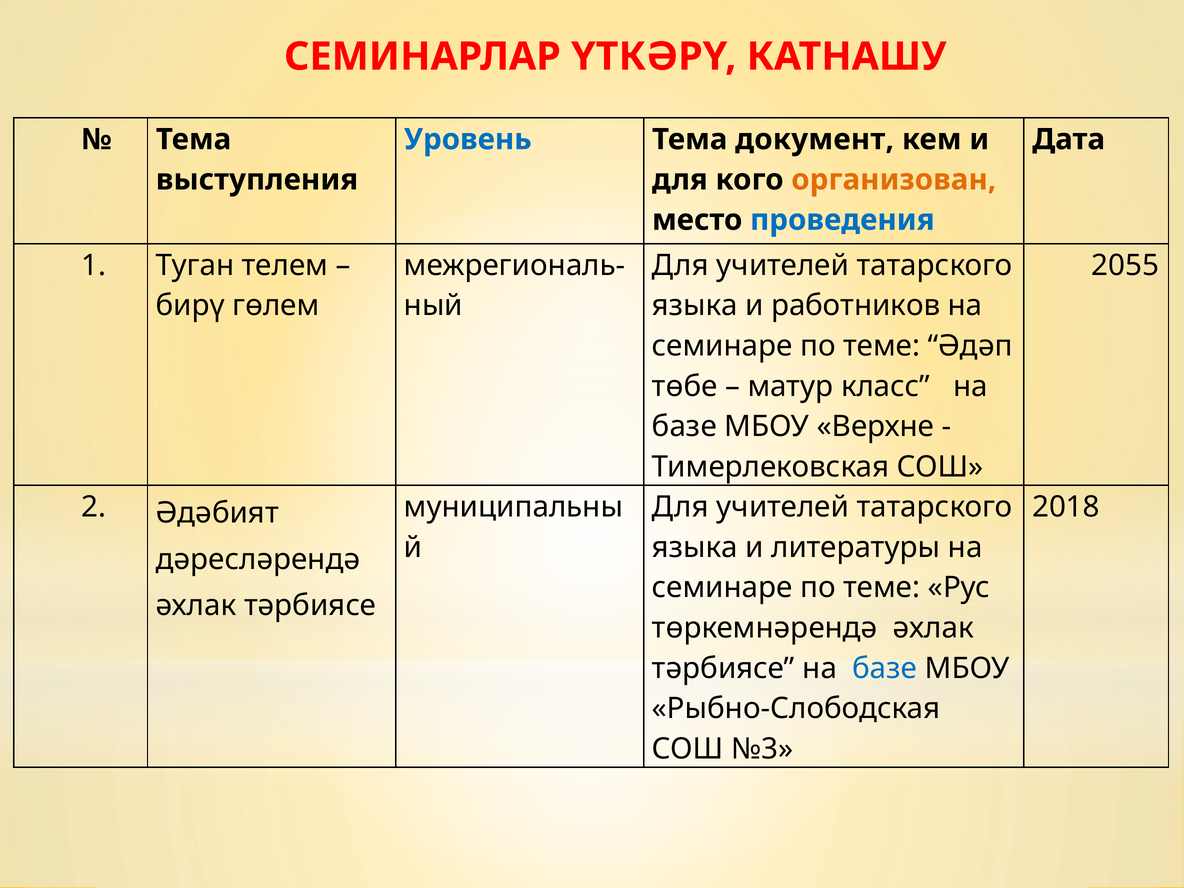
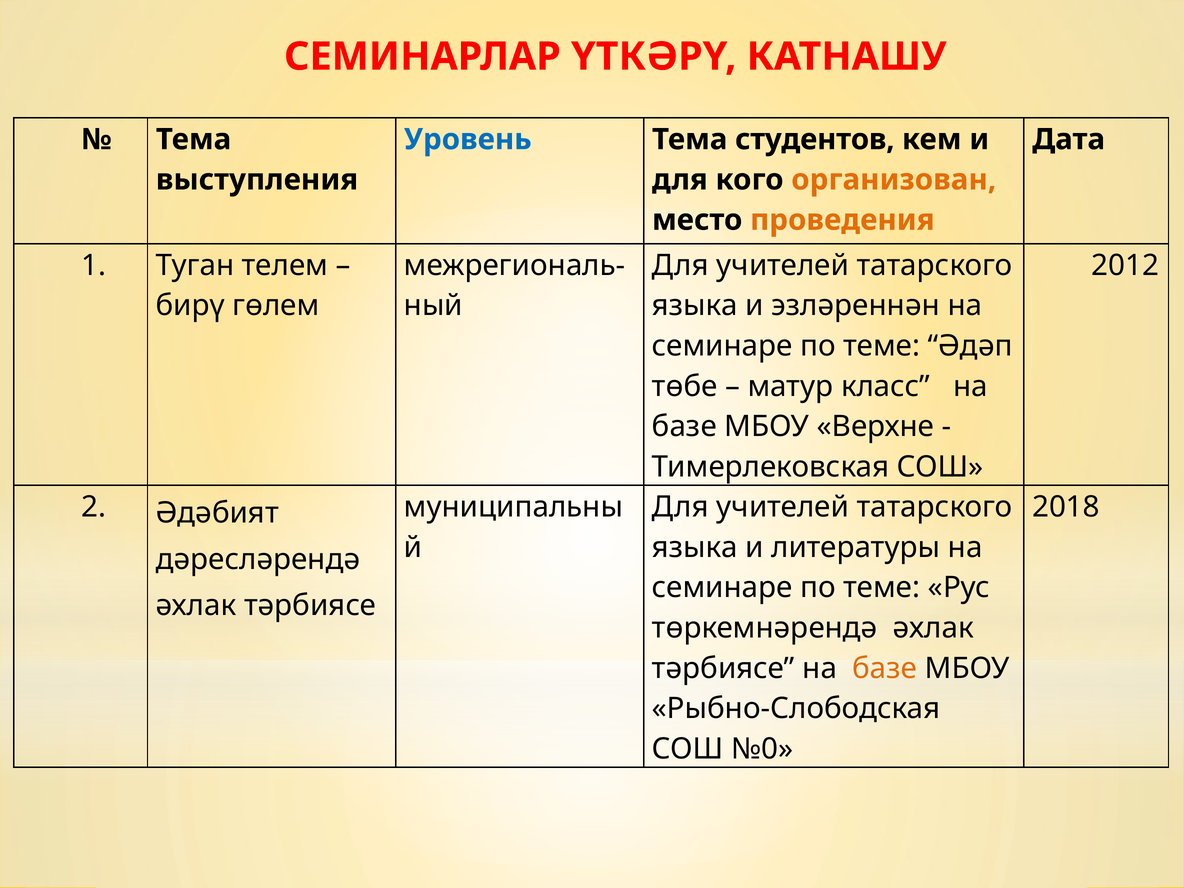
документ: документ -> студентов (815, 139)
проведения colour: blue -> orange (842, 220)
2055: 2055 -> 2012 (1125, 265)
работников: работников -> эзләреннән (856, 306)
базе colour: blue -> orange (885, 668)
№3: №3 -> №0 (762, 749)
